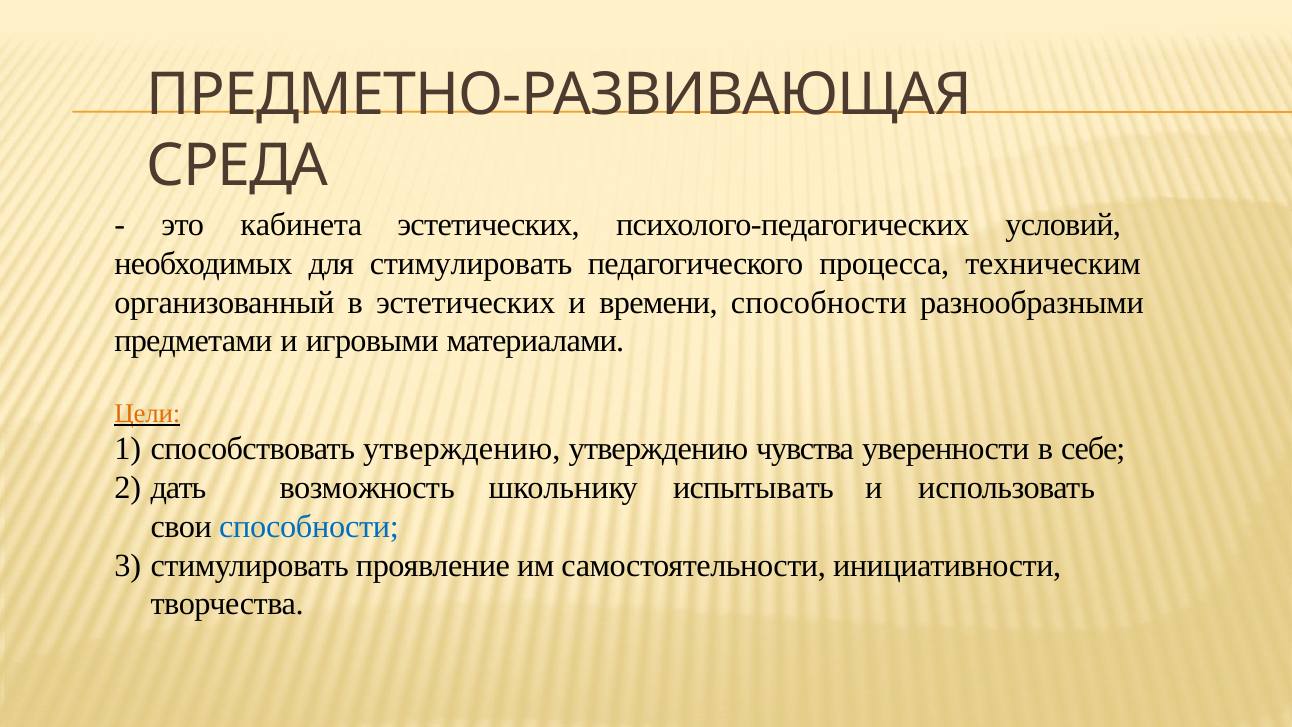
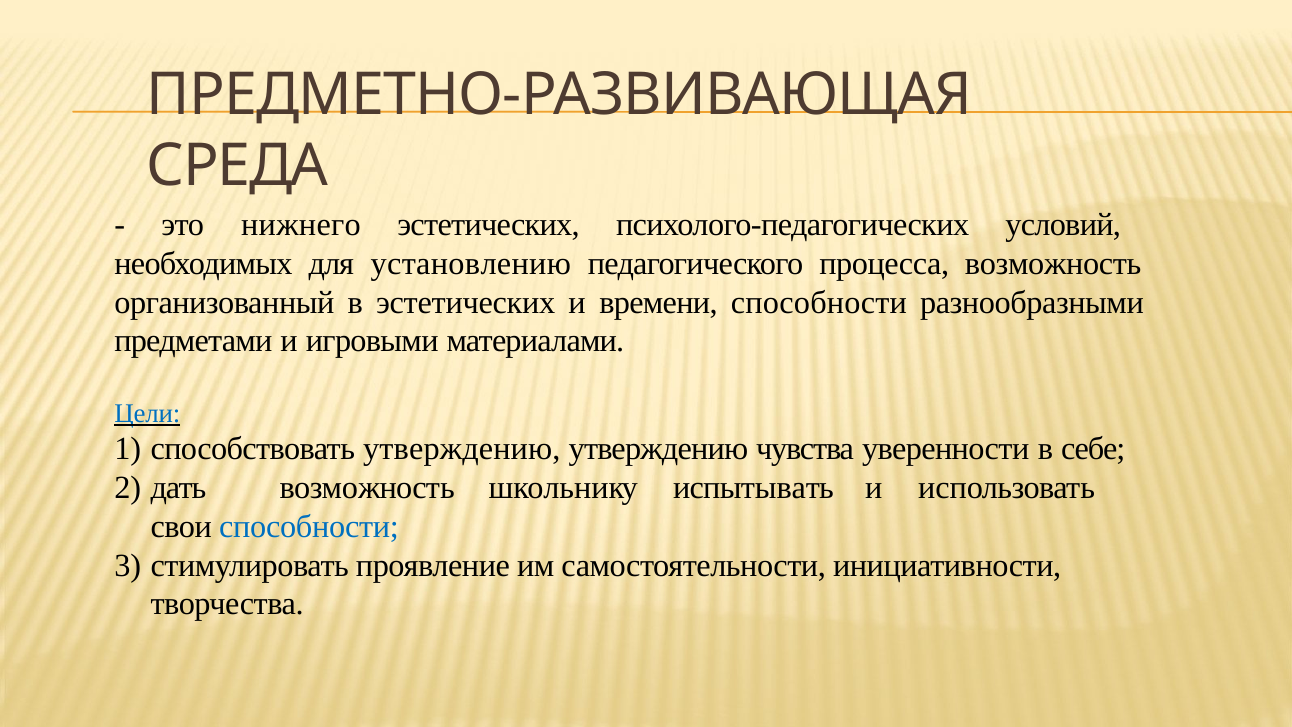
кабинета: кабинета -> нижнего (301, 225)
для стимулировать: стимулировать -> установлению (471, 264)
процесса техническим: техническим -> возможность (1053, 264)
Цели colour: orange -> blue (147, 413)
